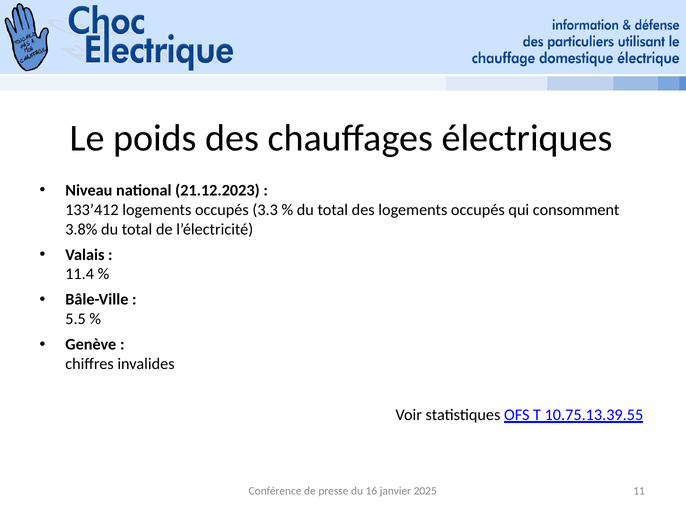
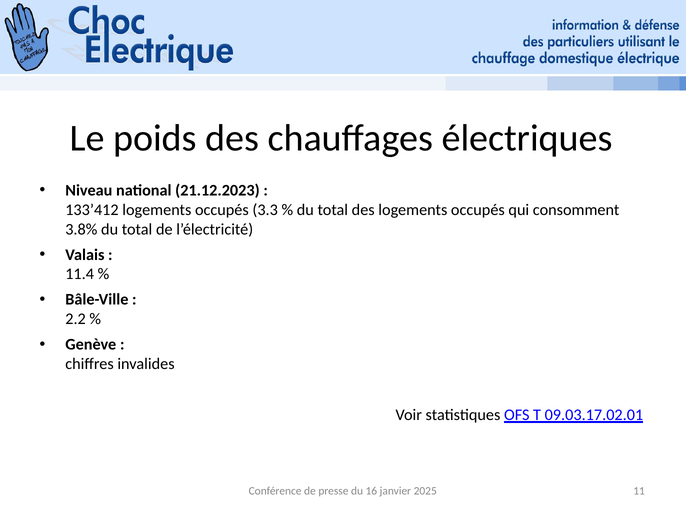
5.5: 5.5 -> 2.2 (76, 319)
10.75.13.39.55: 10.75.13.39.55 -> 09.03.17.02.01 (594, 415)
